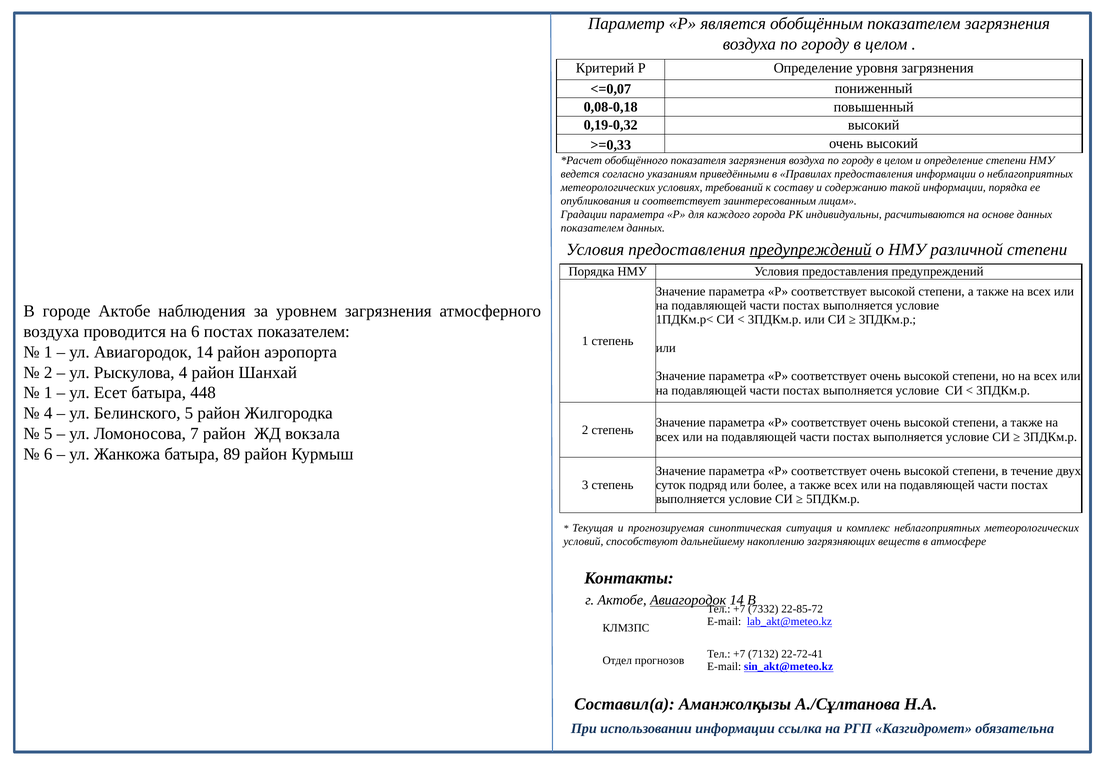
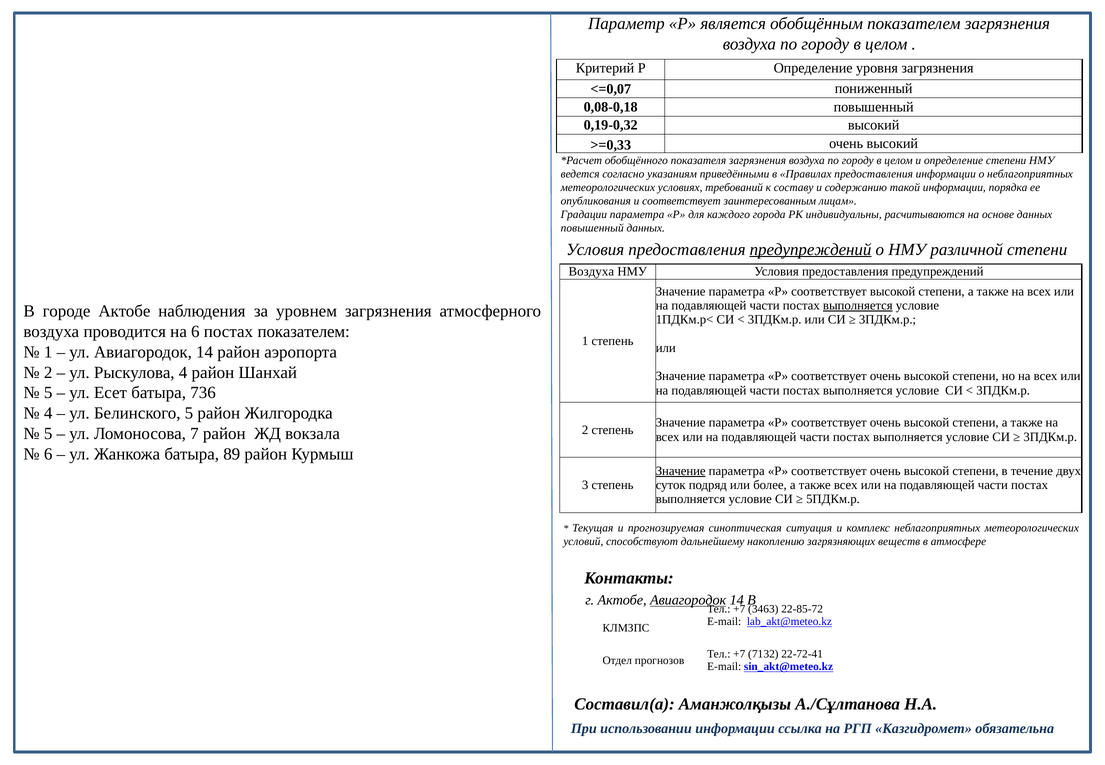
показателем: показателем -> повышенный (592, 228)
Порядка: Порядка -> Воздуха (591, 272)
выполняется underline: none -> present (858, 305)
1: 1 -> 5 (48, 393)
448: 448 -> 736 (203, 393)
Значение underline: none -> present (681, 471)
7332: 7332 -> 3463 (763, 609)
